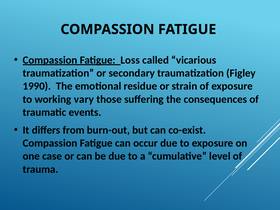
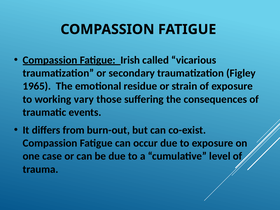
Loss: Loss -> Irish (130, 60)
1990: 1990 -> 1965 (37, 86)
